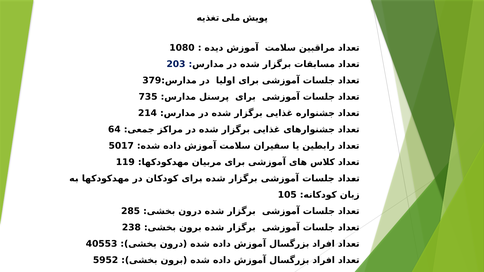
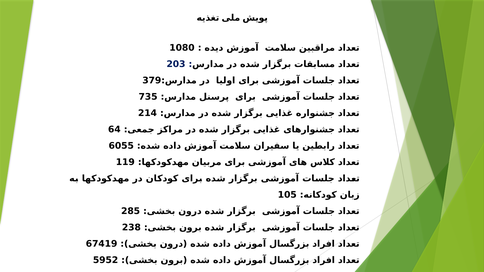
5017: 5017 -> 6055 (121, 146)
40553: 40553 -> 67419 (102, 244)
